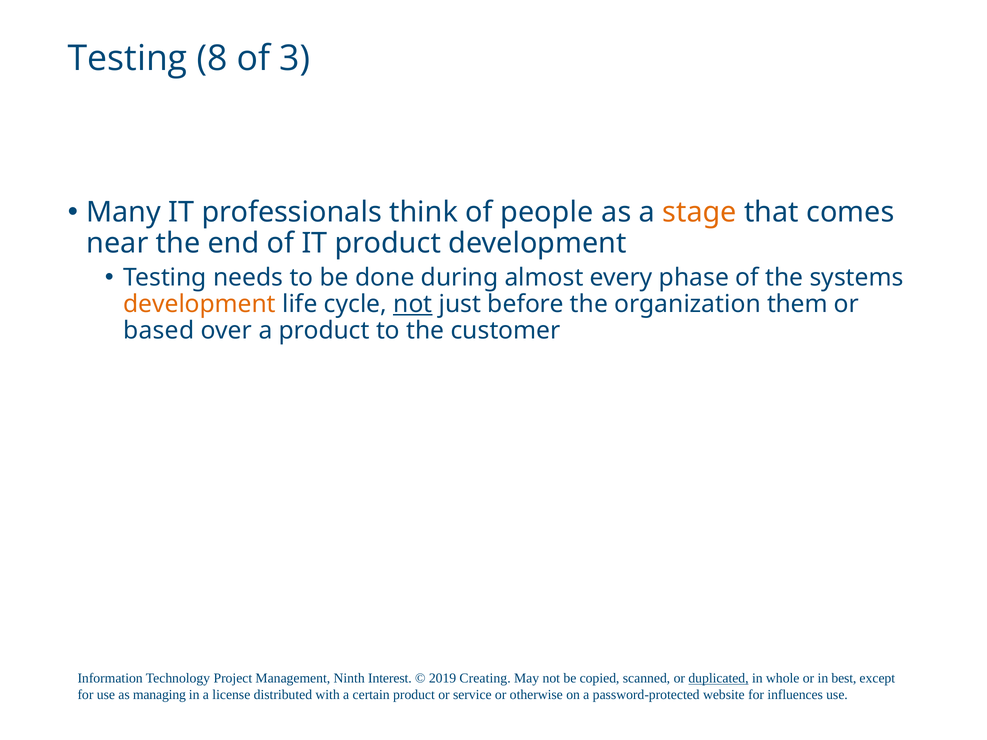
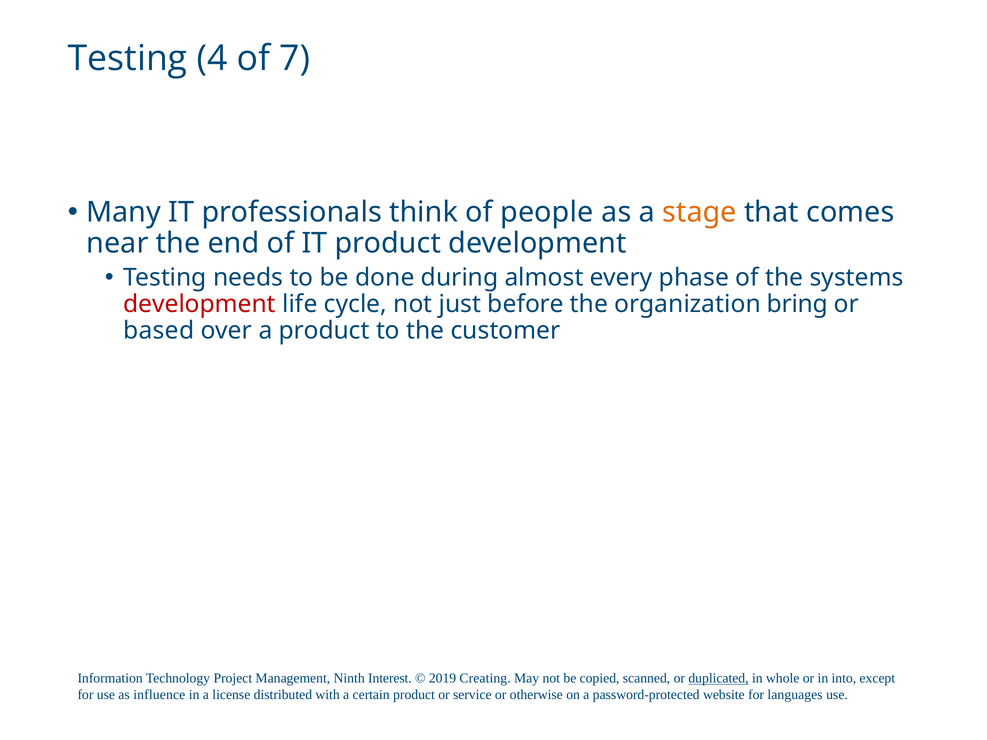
8: 8 -> 4 (212, 58)
3: 3 -> 7 (295, 58)
development colour: orange -> red (200, 304)
not underline: present -> none (413, 304)
them: them -> bring (797, 304)
best: best -> into (844, 679)
managing: managing -> influence (159, 695)
influences: influences -> languages (795, 695)
